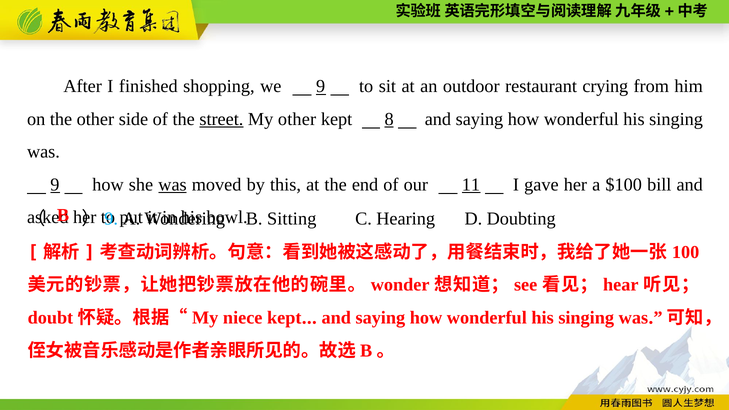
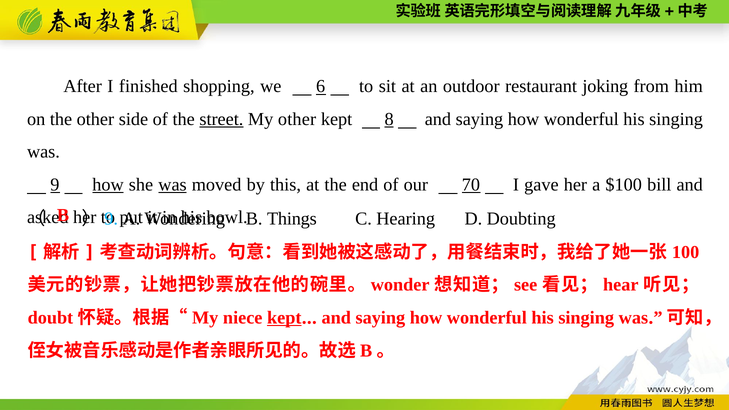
we 9: 9 -> 6 (321, 86)
crying: crying -> joking (605, 86)
how underline: none -> present (108, 185)
11: 11 -> 70 (471, 185)
Sitting: Sitting -> Things (292, 219)
kept underline: none -> present (284, 318)
